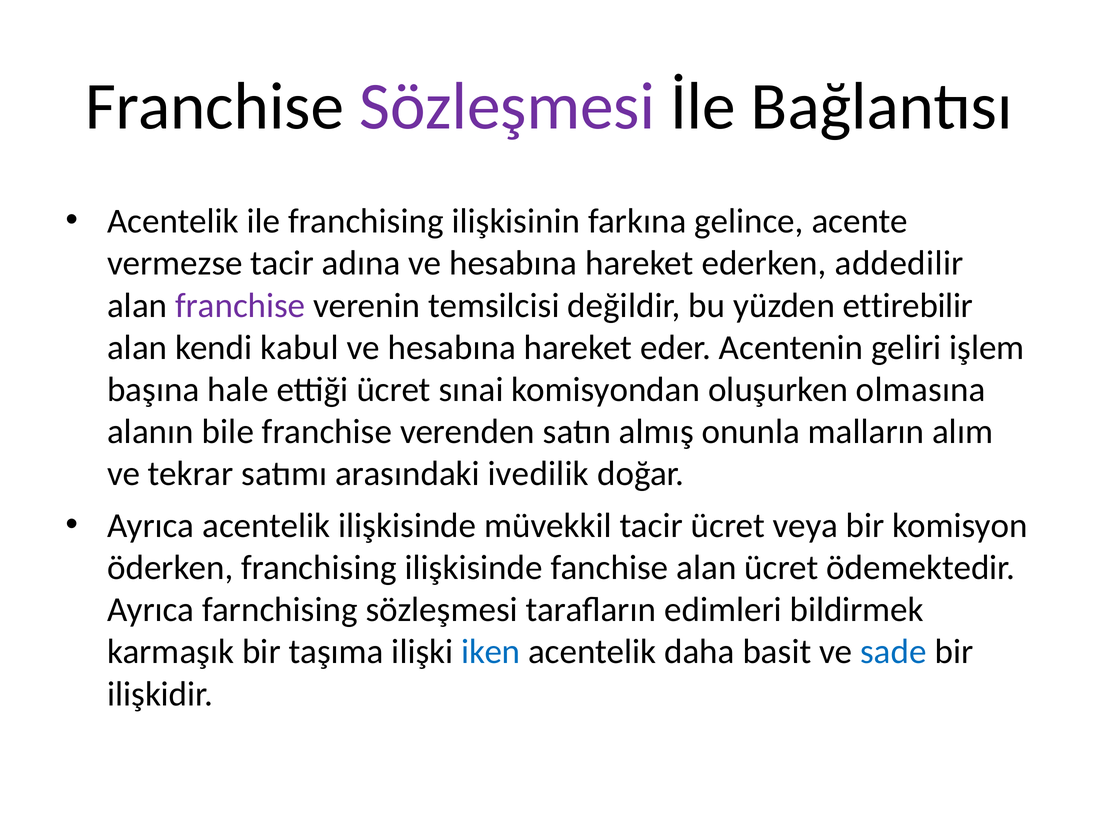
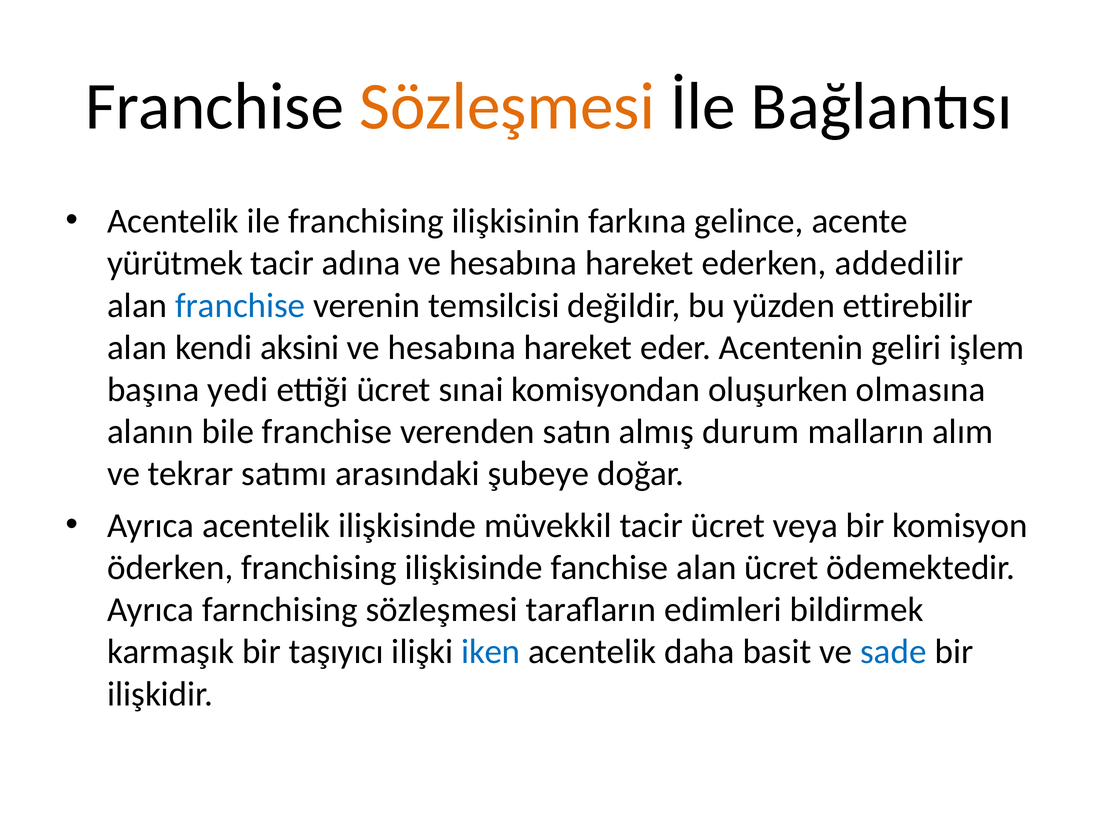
Sözleşmesi colour: purple -> orange (507, 106)
vermezse: vermezse -> yürütmek (175, 263)
franchise colour: purple -> blue (240, 306)
kabul: kabul -> aksini (300, 348)
hale: hale -> yedi (238, 390)
onunla: onunla -> durum (751, 432)
ivedilik: ivedilik -> şubeye (538, 474)
taşıma: taşıma -> taşıyıcı (336, 652)
